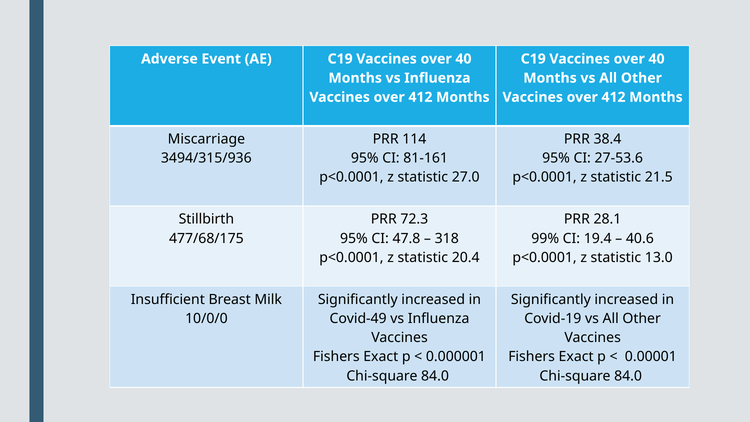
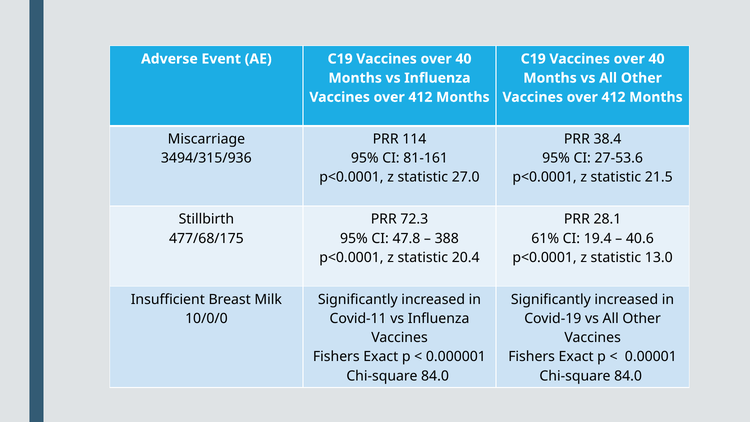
318: 318 -> 388 (447, 238)
99%: 99% -> 61% (545, 238)
Covid-49: Covid-49 -> Covid-11 (358, 318)
